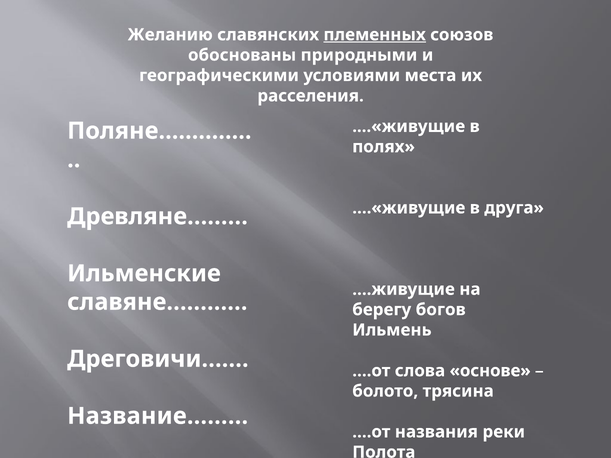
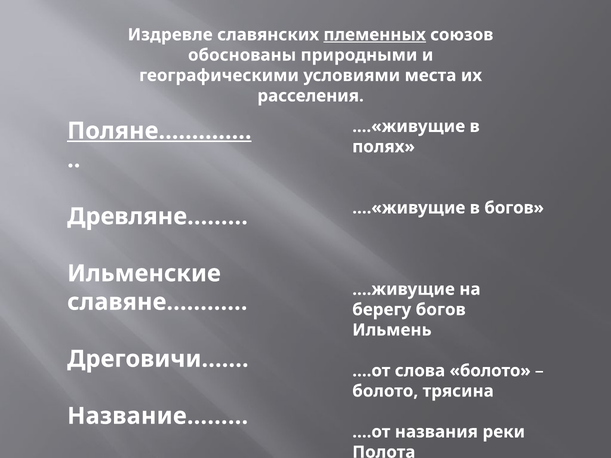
Желанию: Желанию -> Издревле (170, 35)
Поляне underline: none -> present (159, 131)
в друга: друга -> богов (514, 208)
слова основе: основе -> болото (490, 371)
